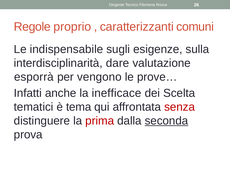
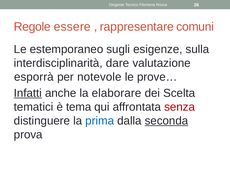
proprio: proprio -> essere (72, 27)
caratterizzanti: caratterizzanti -> rappresentare (137, 27)
indispensabile: indispensabile -> estemporaneo (67, 49)
vengono: vengono -> notevole (99, 77)
Infatti underline: none -> present (28, 93)
inefficace: inefficace -> elaborare (117, 93)
prima colour: red -> blue (100, 120)
